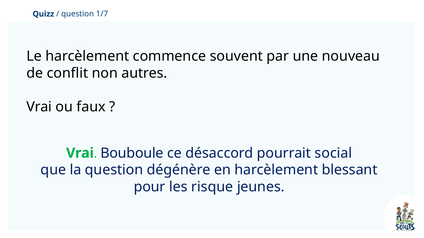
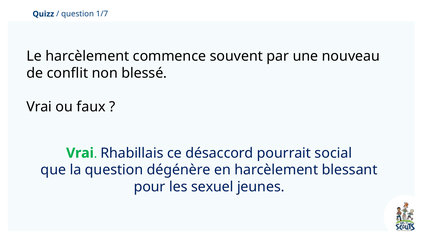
autres: autres -> blessé (144, 73)
Bouboule: Bouboule -> Rhabillais (132, 153)
risque: risque -> sexuel (212, 187)
